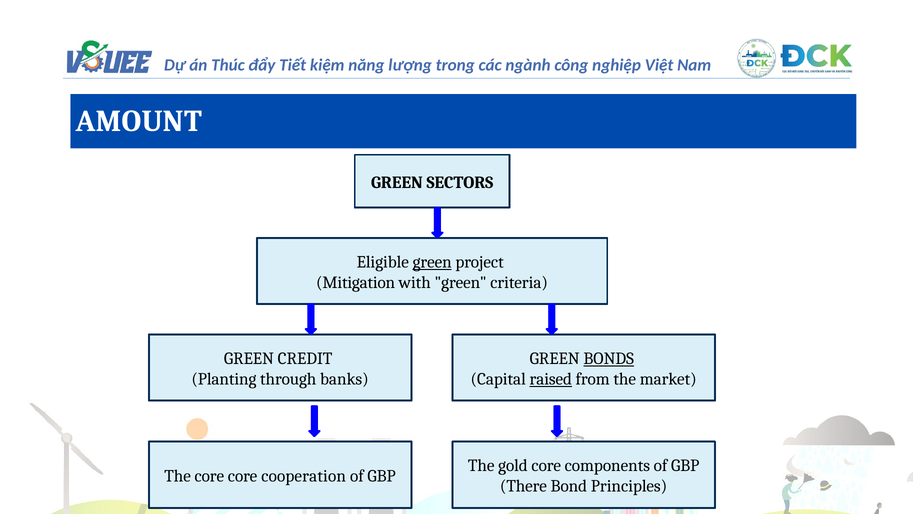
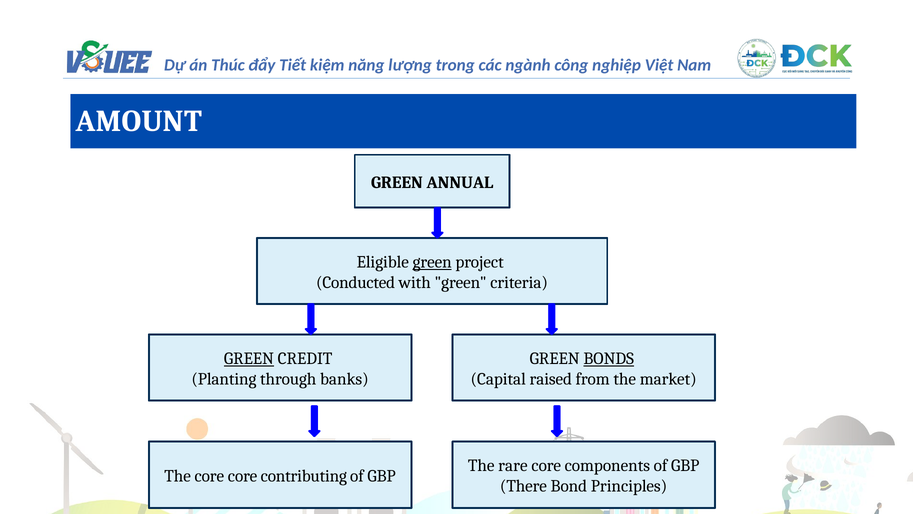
SECTORS: SECTORS -> ANNUAL (460, 182)
Mitigation: Mitigation -> Conducted (356, 282)
GREEN underline: none -> present (249, 358)
raised underline: present -> none (551, 379)
gold: gold -> rare (513, 465)
cooperation: cooperation -> contributing (304, 476)
